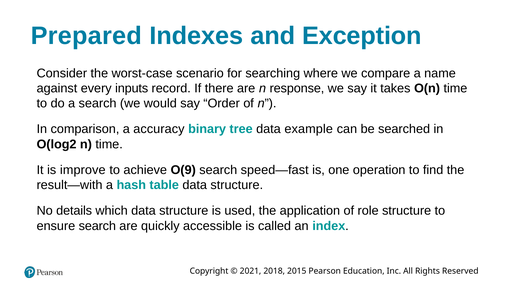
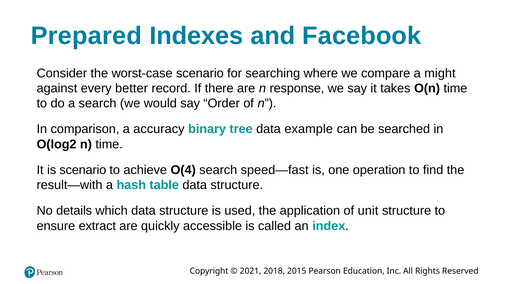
Exception: Exception -> Facebook (362, 36)
name: name -> might (440, 73)
inputs: inputs -> better (132, 88)
is improve: improve -> scenario (83, 170)
O(9: O(9 -> O(4 (183, 170)
role: role -> unit (368, 211)
ensure search: search -> extract (97, 226)
